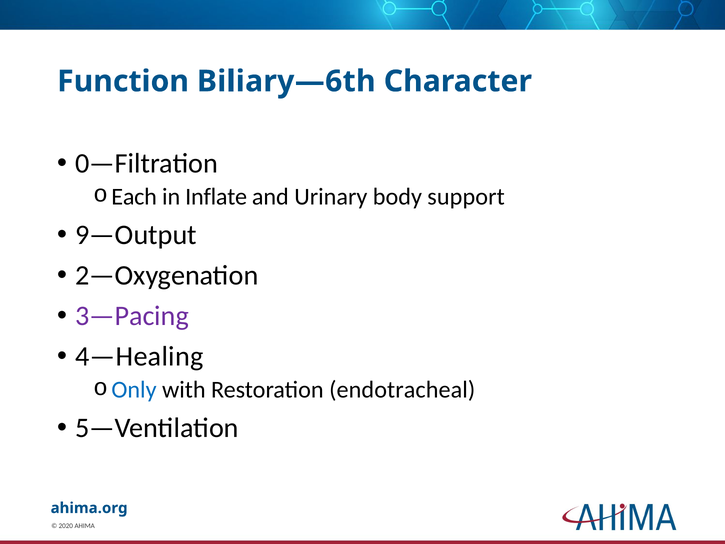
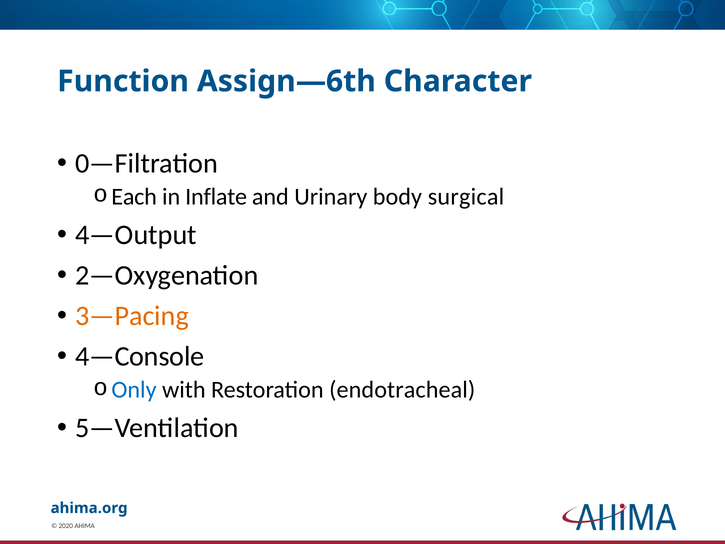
Biliary—6th: Biliary—6th -> Assign—6th (286, 81)
support: support -> surgical (466, 197)
9—Output: 9—Output -> 4—Output (136, 235)
3—Pacing colour: purple -> orange (132, 316)
4—Healing: 4—Healing -> 4—Console (140, 356)
